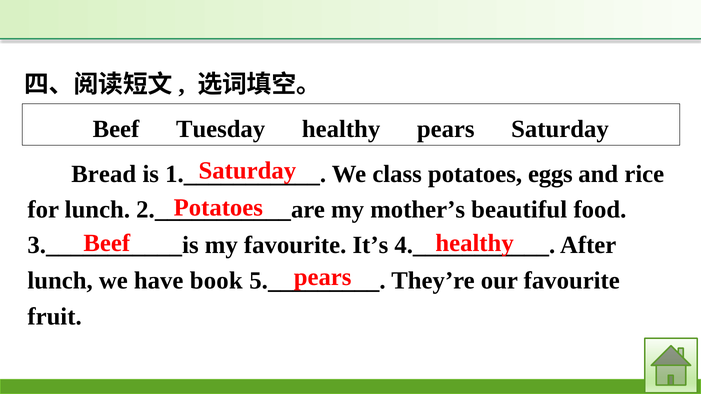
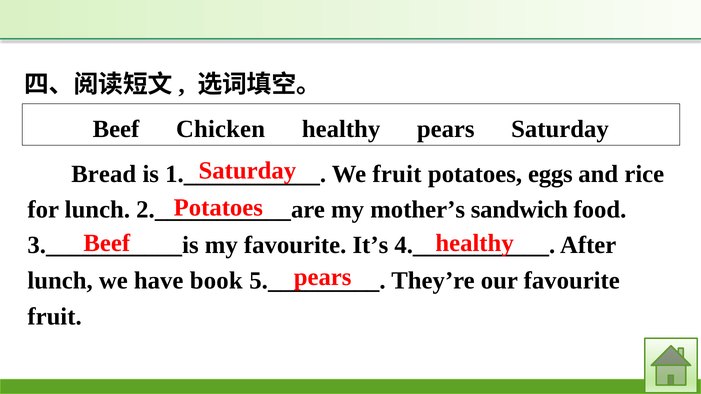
Tuesday: Tuesday -> Chicken (221, 129)
We class: class -> fruit (397, 174)
beautiful: beautiful -> sandwich (519, 210)
